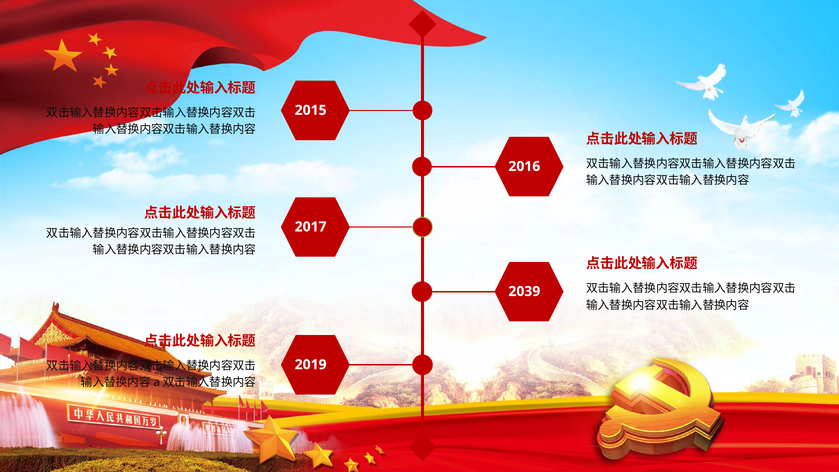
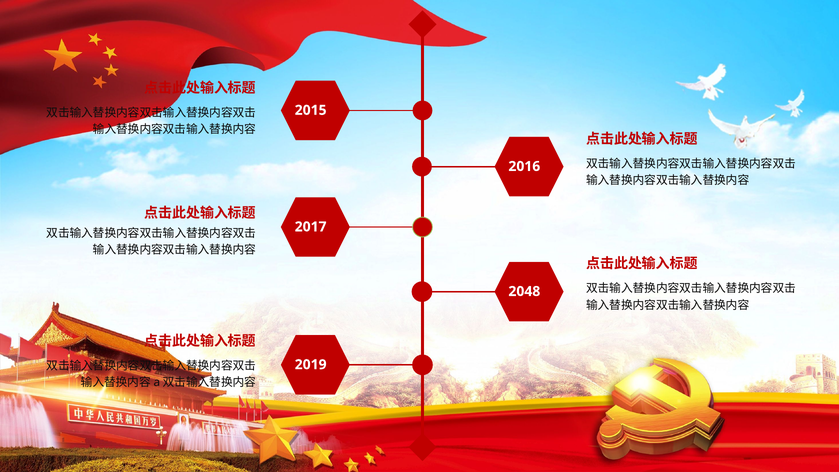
2039: 2039 -> 2048 (524, 291)
